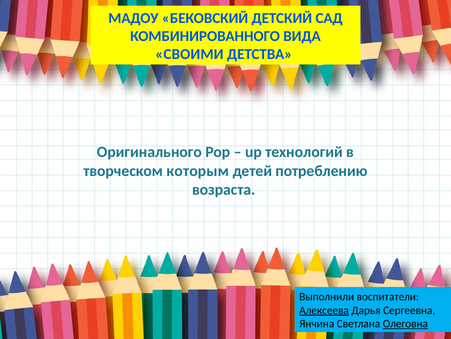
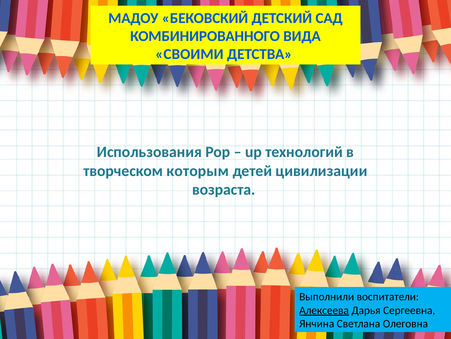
Оригинального: Оригинального -> Использования (149, 152)
потреблению: потреблению -> цивилизации (322, 170)
Олеговна underline: present -> none (405, 323)
